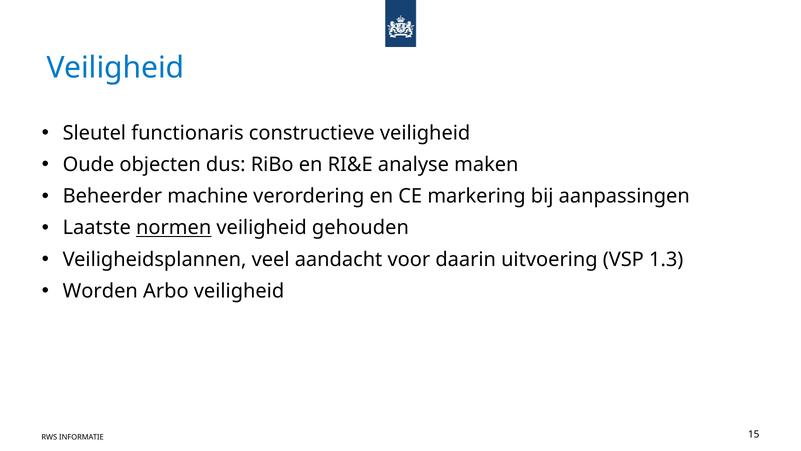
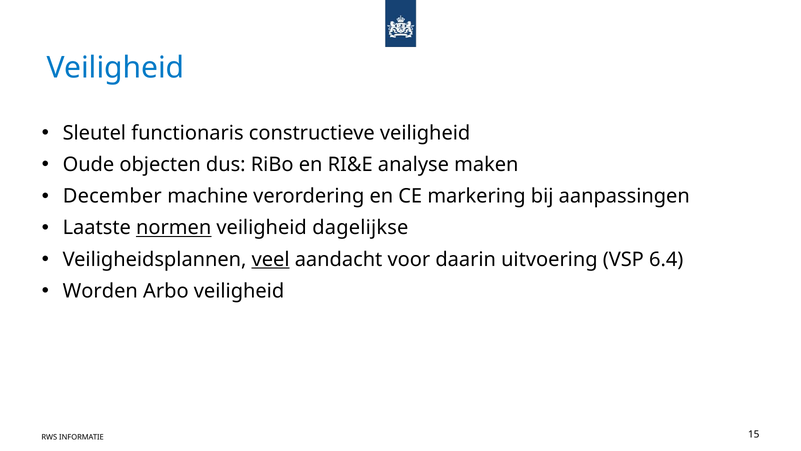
Beheerder: Beheerder -> December (112, 196)
gehouden: gehouden -> dagelijkse (360, 228)
veel underline: none -> present (271, 259)
1.3: 1.3 -> 6.4 (666, 259)
